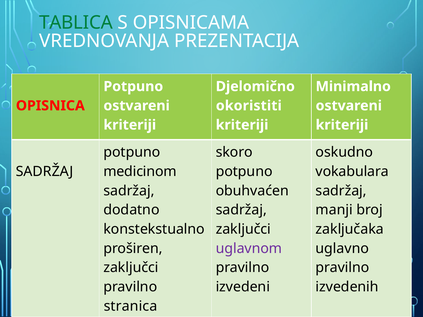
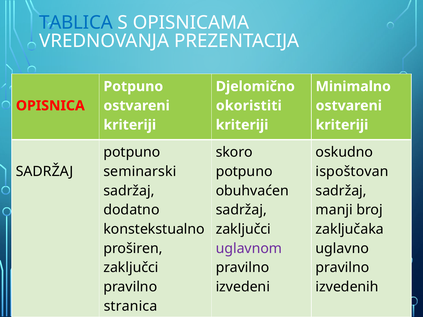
TABLICA colour: green -> blue (76, 23)
medicinom: medicinom -> seminarski (140, 172)
vokabulara: vokabulara -> ispoštovan (352, 172)
